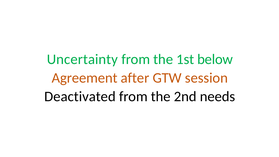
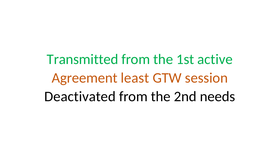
Uncertainty: Uncertainty -> Transmitted (83, 59)
below: below -> active (215, 59)
after: after -> least (135, 78)
